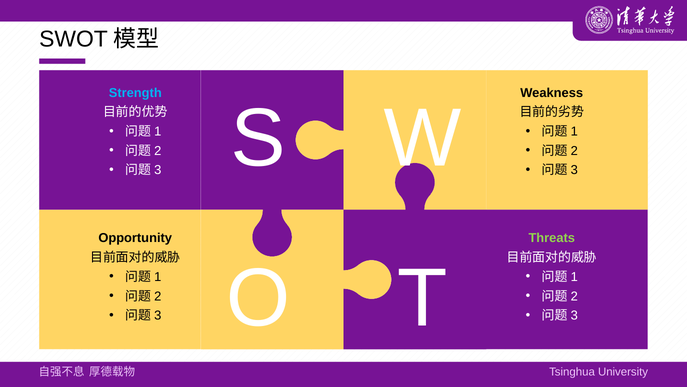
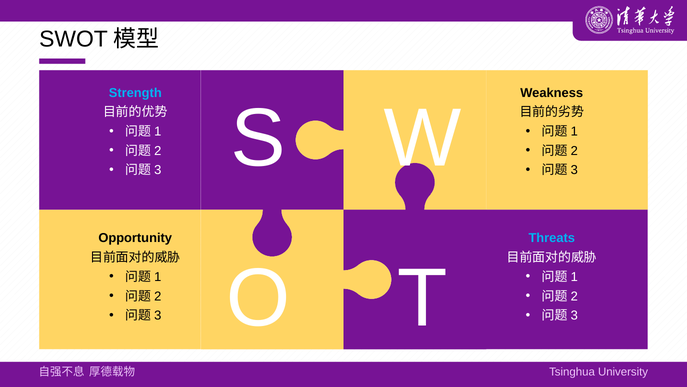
Threats colour: light green -> light blue (552, 238)
